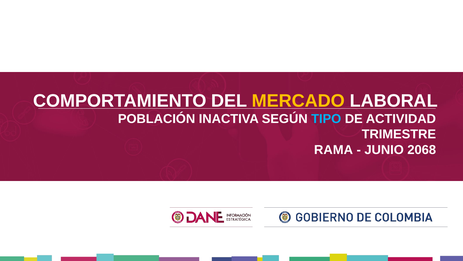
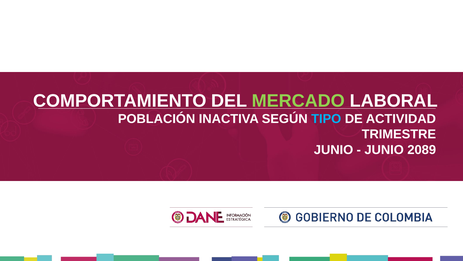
MERCADO colour: yellow -> light green (298, 101)
RAMA: RAMA -> JUNIO (334, 149)
2068: 2068 -> 2089 (422, 149)
